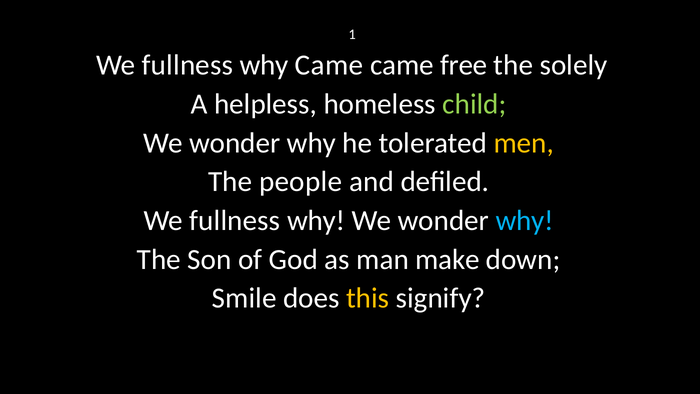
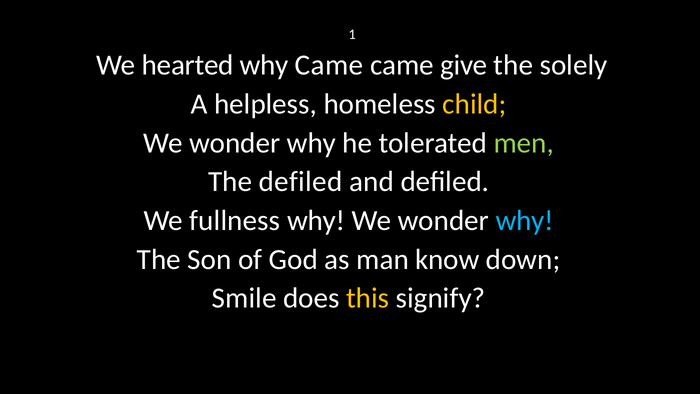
fullness: fullness -> hearted (188, 65)
free: free -> give (464, 65)
child colour: light green -> yellow (474, 104)
men colour: yellow -> light green (524, 143)
The people: people -> defiled (301, 182)
make: make -> know (447, 259)
